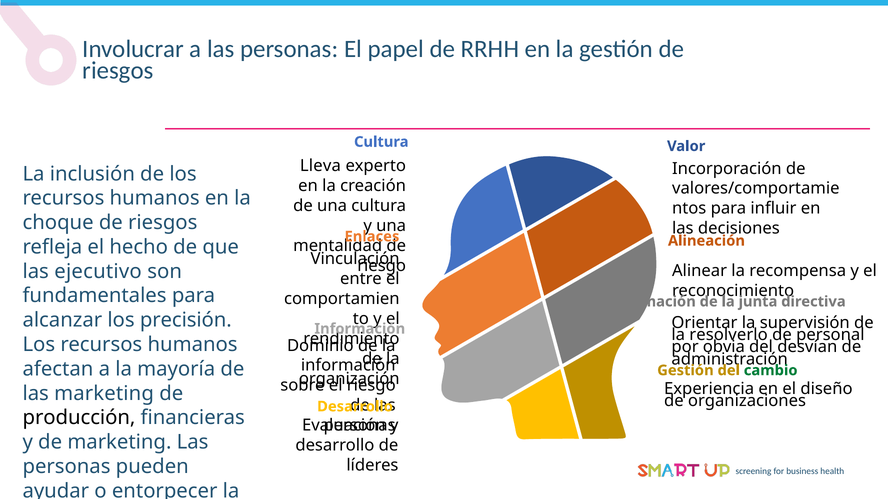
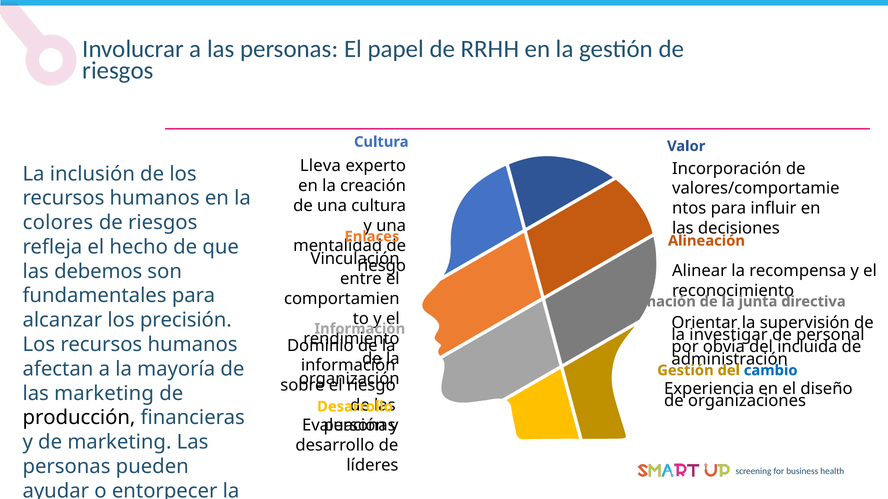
choque: choque -> colores (58, 223)
ejecutivo: ejecutivo -> debemos (98, 272)
resolverlo: resolverlo -> investigar (729, 335)
desvían: desvían -> incluida (807, 347)
cambio colour: green -> blue (771, 371)
